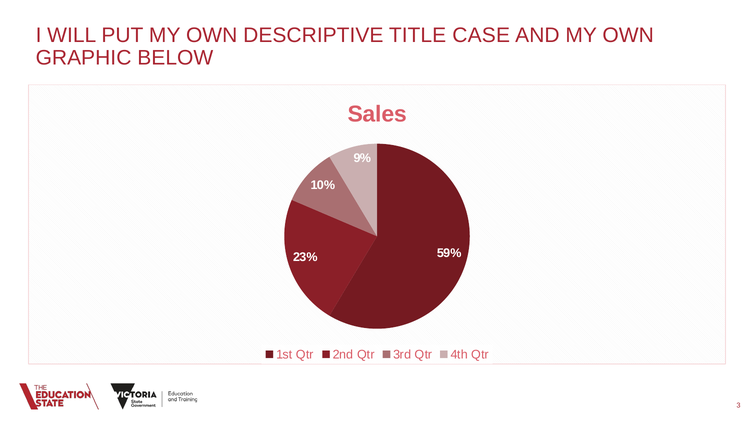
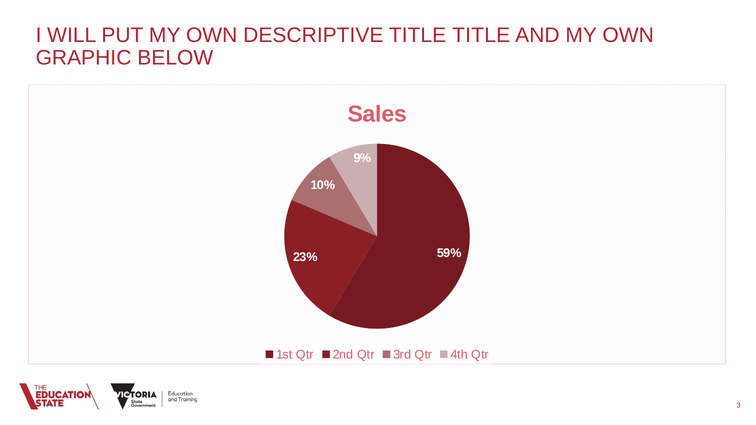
TITLE CASE: CASE -> TITLE (481, 35)
